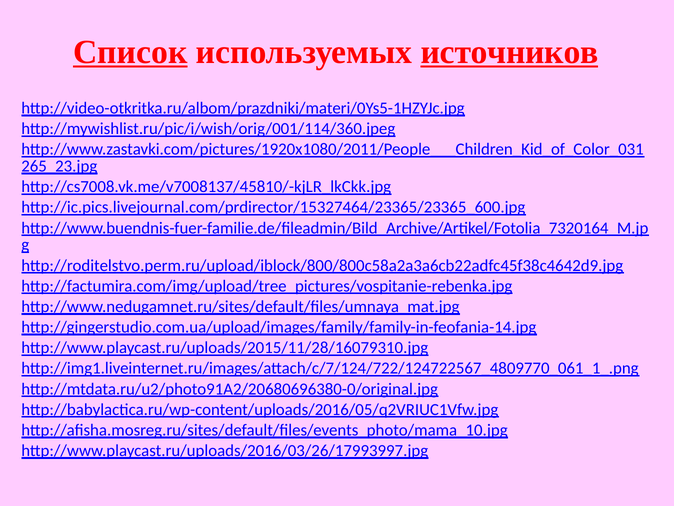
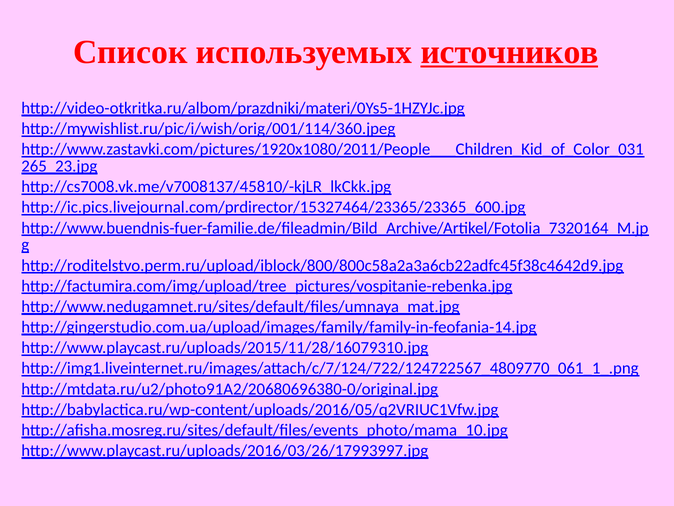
Список underline: present -> none (130, 52)
